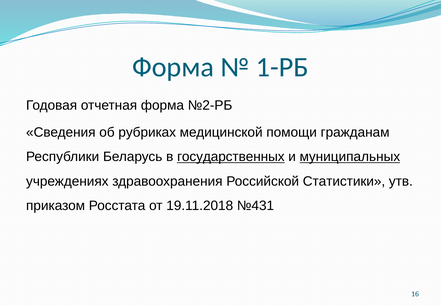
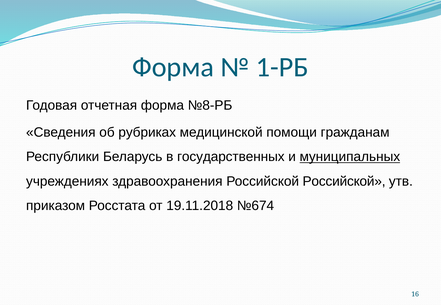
№2-РБ: №2-РБ -> №8-РБ (210, 105)
государственных underline: present -> none (231, 157)
Российской Статистики: Статистики -> Российской (344, 181)
№431: №431 -> №674 (256, 206)
